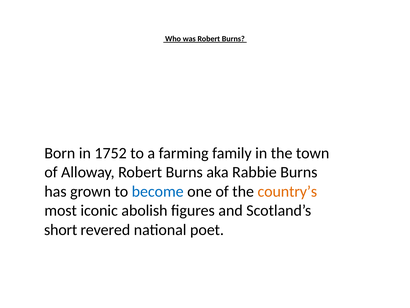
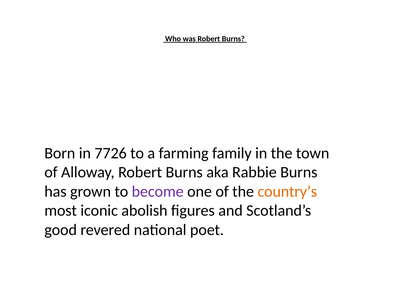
1752: 1752 -> 7726 (111, 153)
become colour: blue -> purple (158, 191)
short: short -> good (61, 229)
